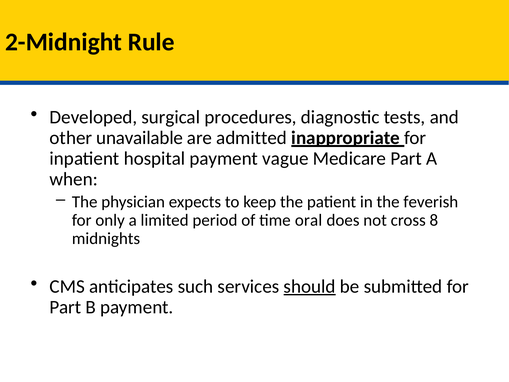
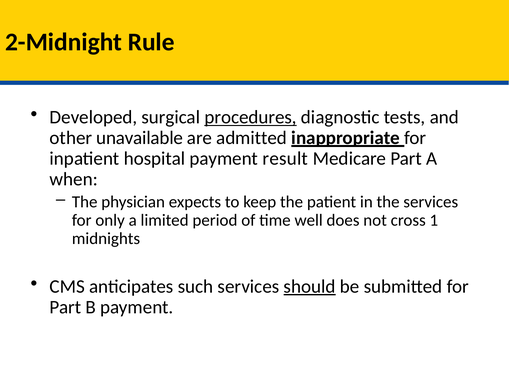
procedures underline: none -> present (251, 117)
vague: vague -> result (285, 158)
the feverish: feverish -> services (431, 202)
oral: oral -> well (309, 220)
8: 8 -> 1 (434, 220)
